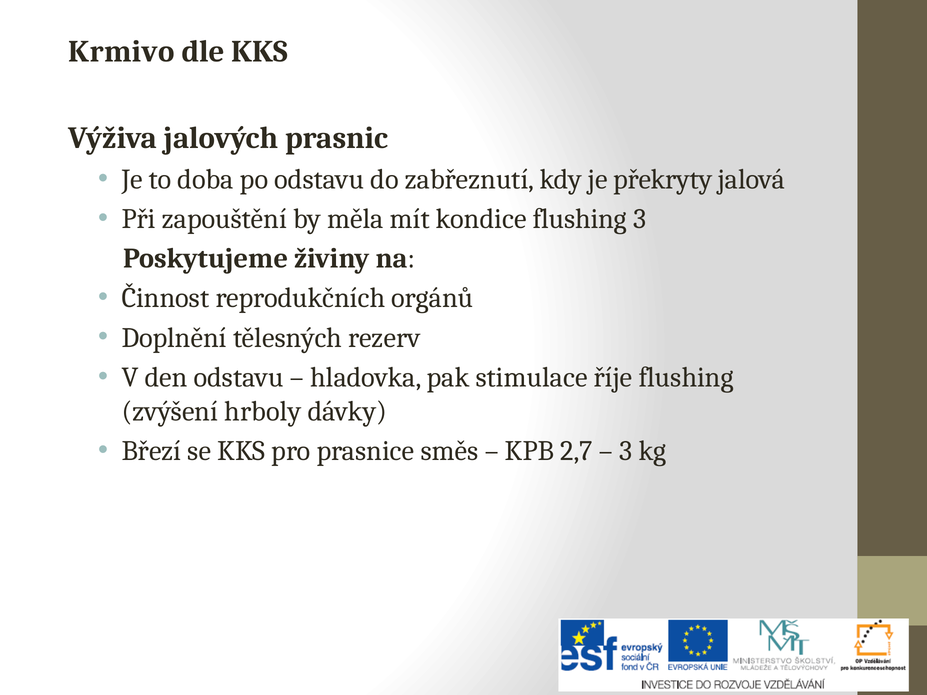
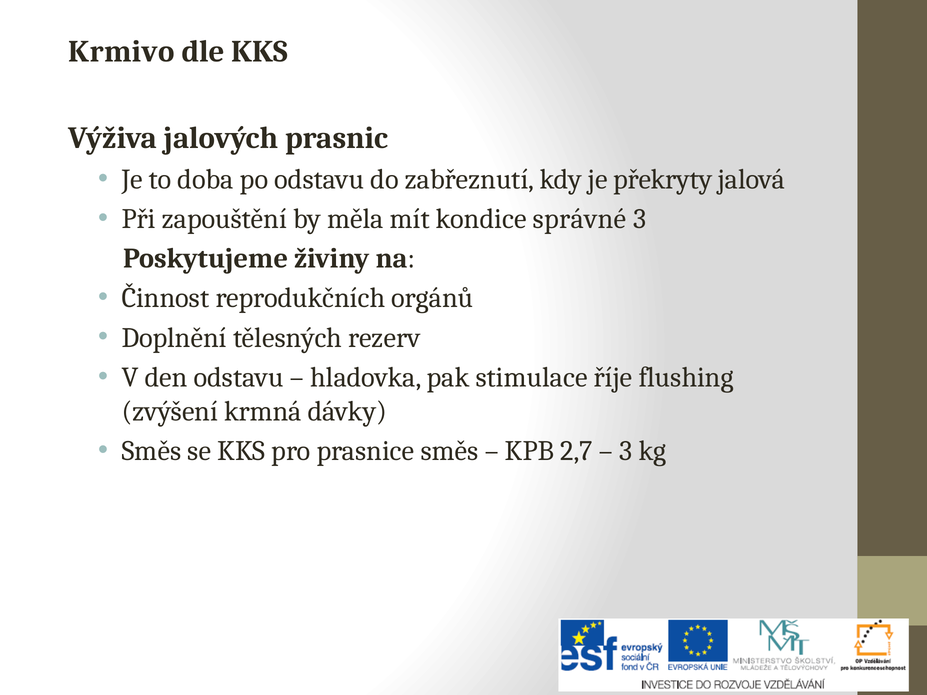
kondice flushing: flushing -> správné (580, 219)
hrboly: hrboly -> krmná (263, 411)
Březí: Březí -> Směs (151, 451)
